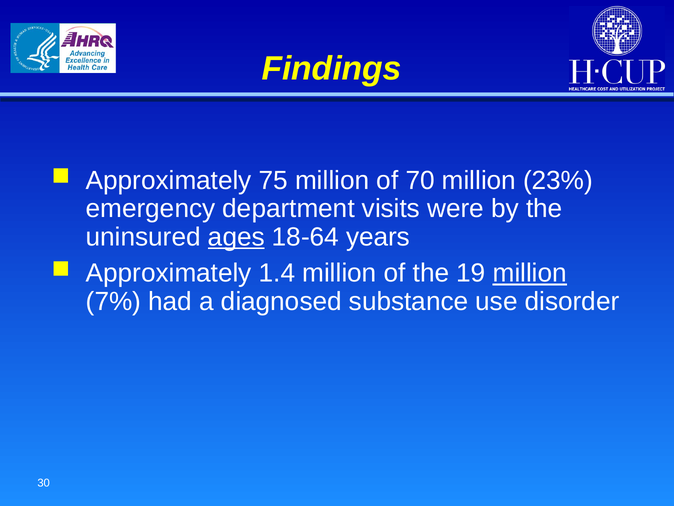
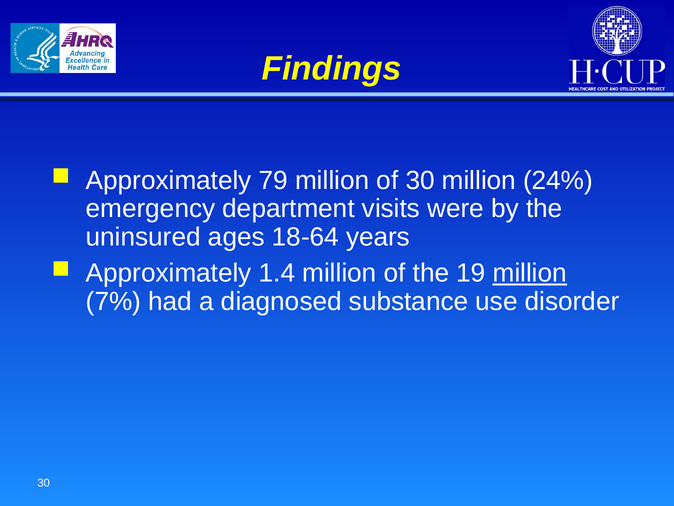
75: 75 -> 79 (273, 180)
of 70: 70 -> 30 (420, 180)
23%: 23% -> 24% (558, 180)
ages underline: present -> none (236, 237)
